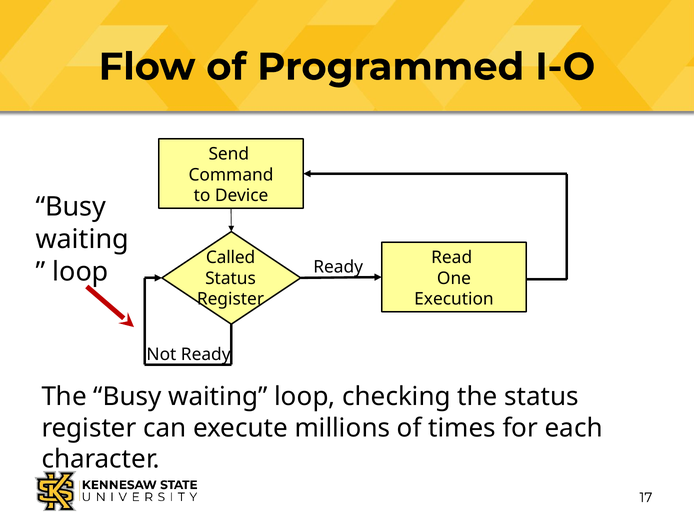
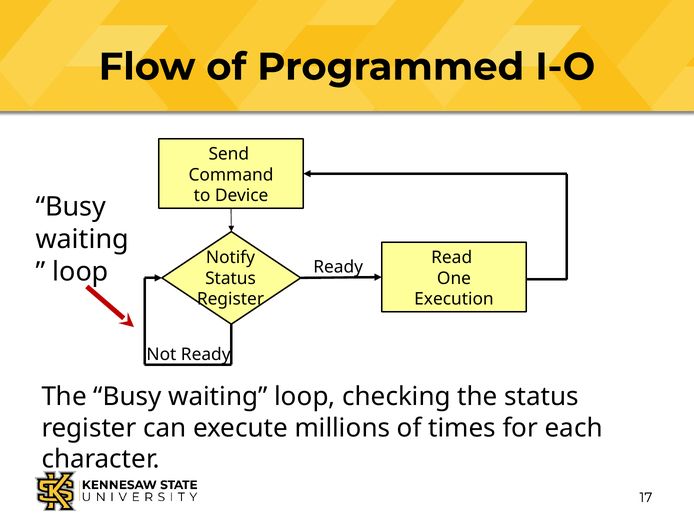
Called: Called -> Notify (231, 257)
